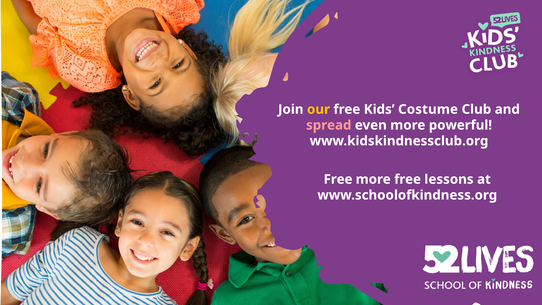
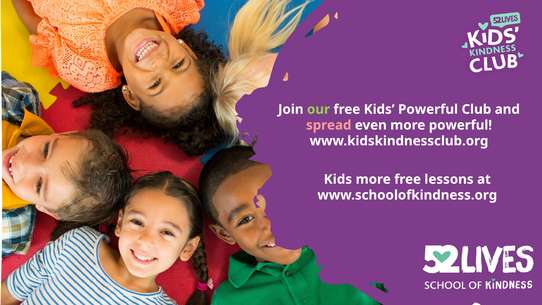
our colour: yellow -> light green (318, 109)
Kids Costume: Costume -> Powerful (428, 109)
Free: Free -> Kids (338, 179)
